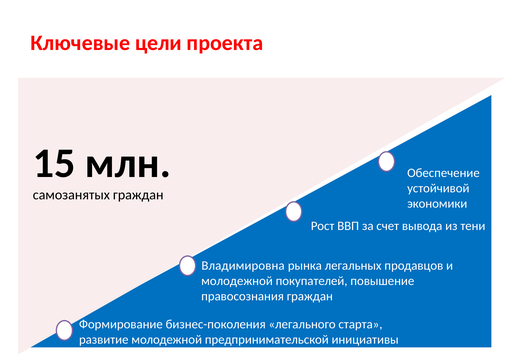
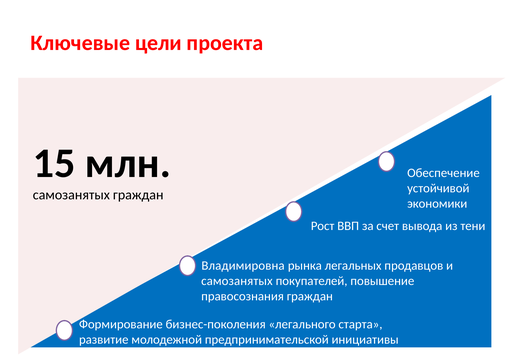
молодежной: молодежной -> самозанятых (237, 281)
